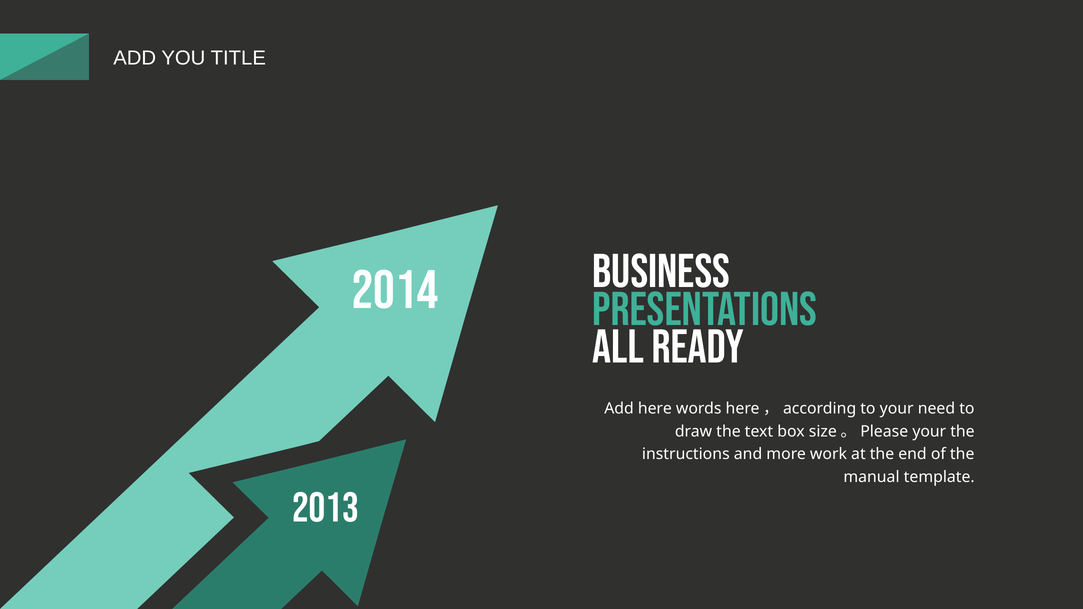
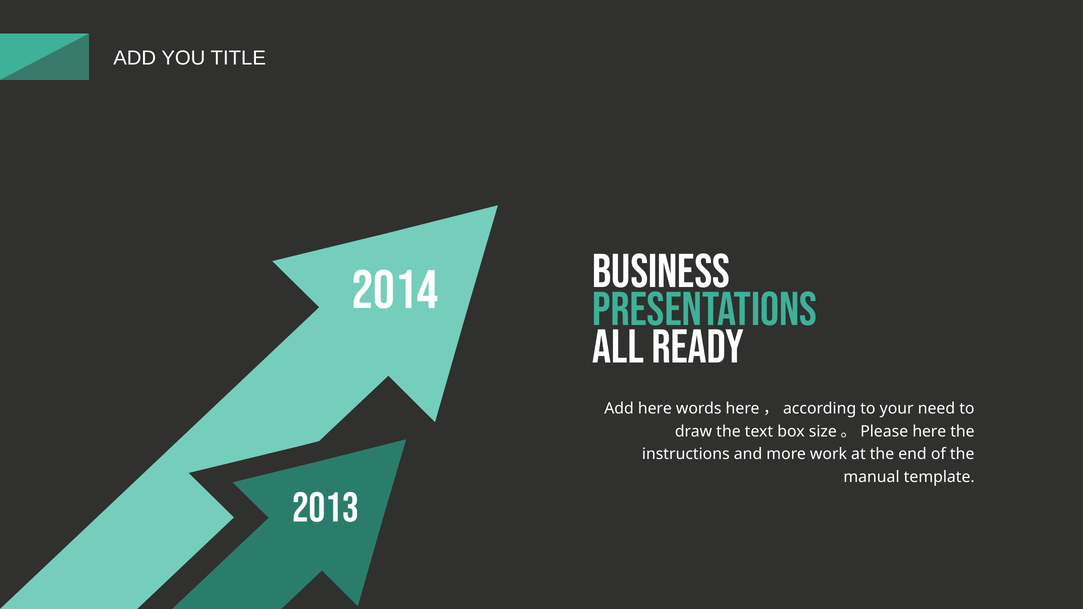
size。Please your: your -> here (929, 432)
